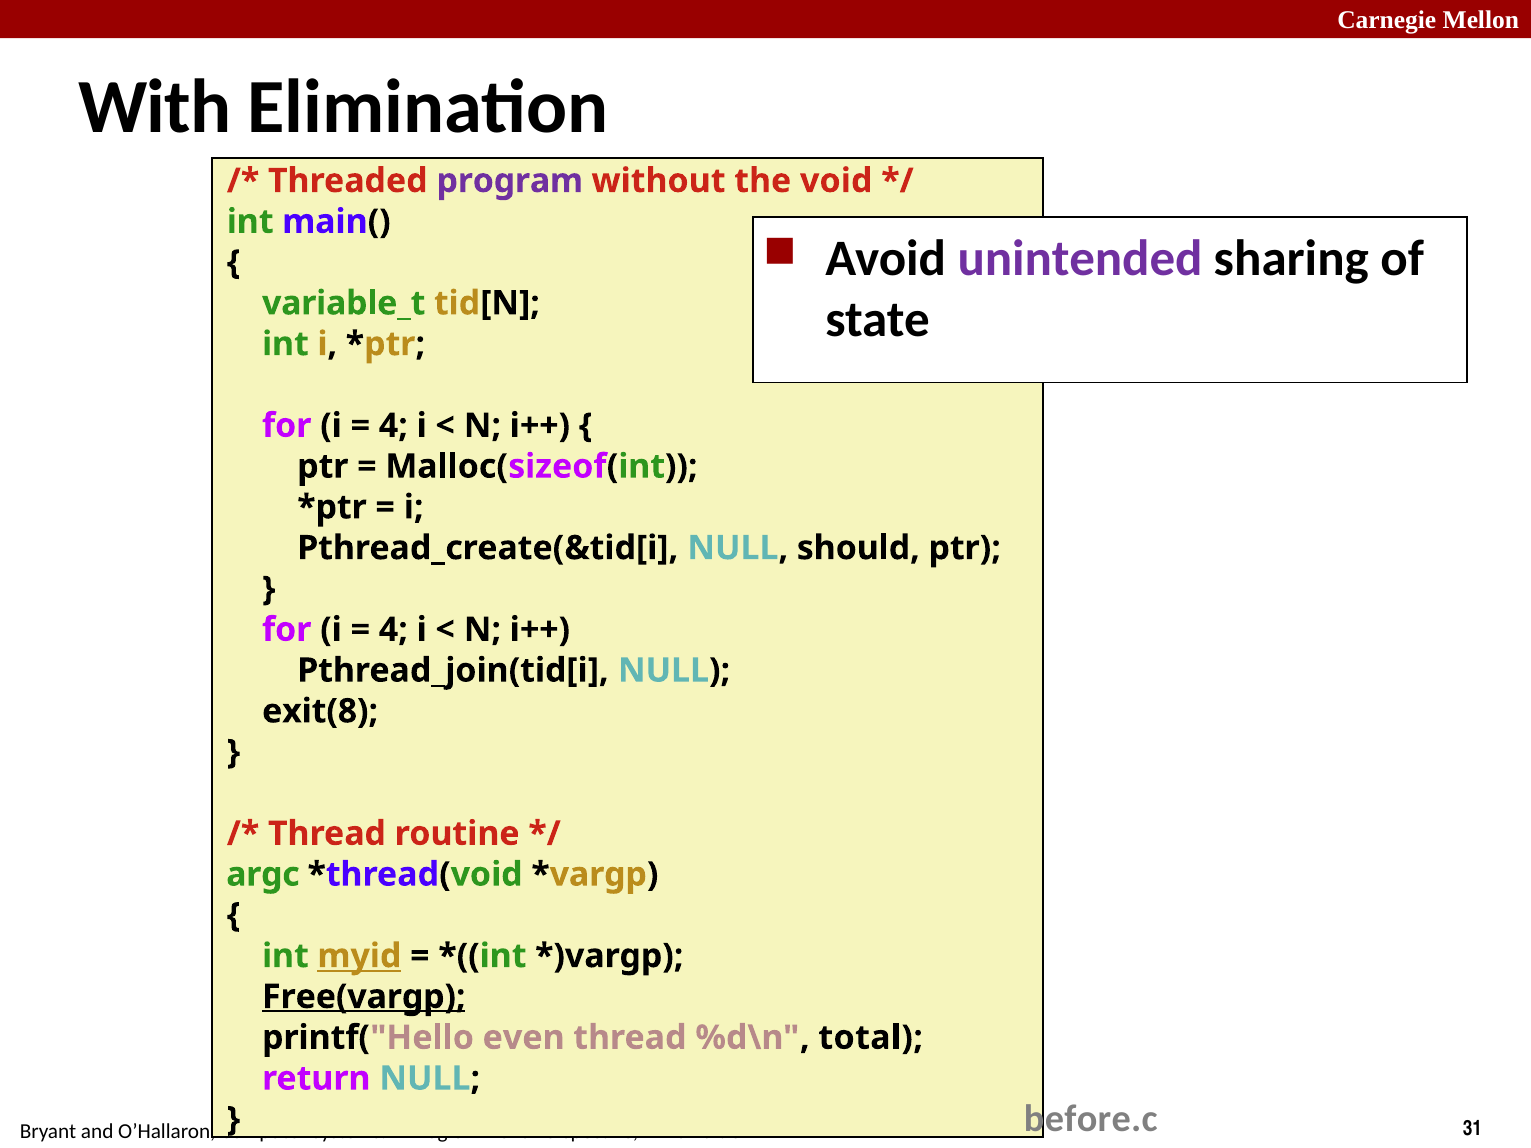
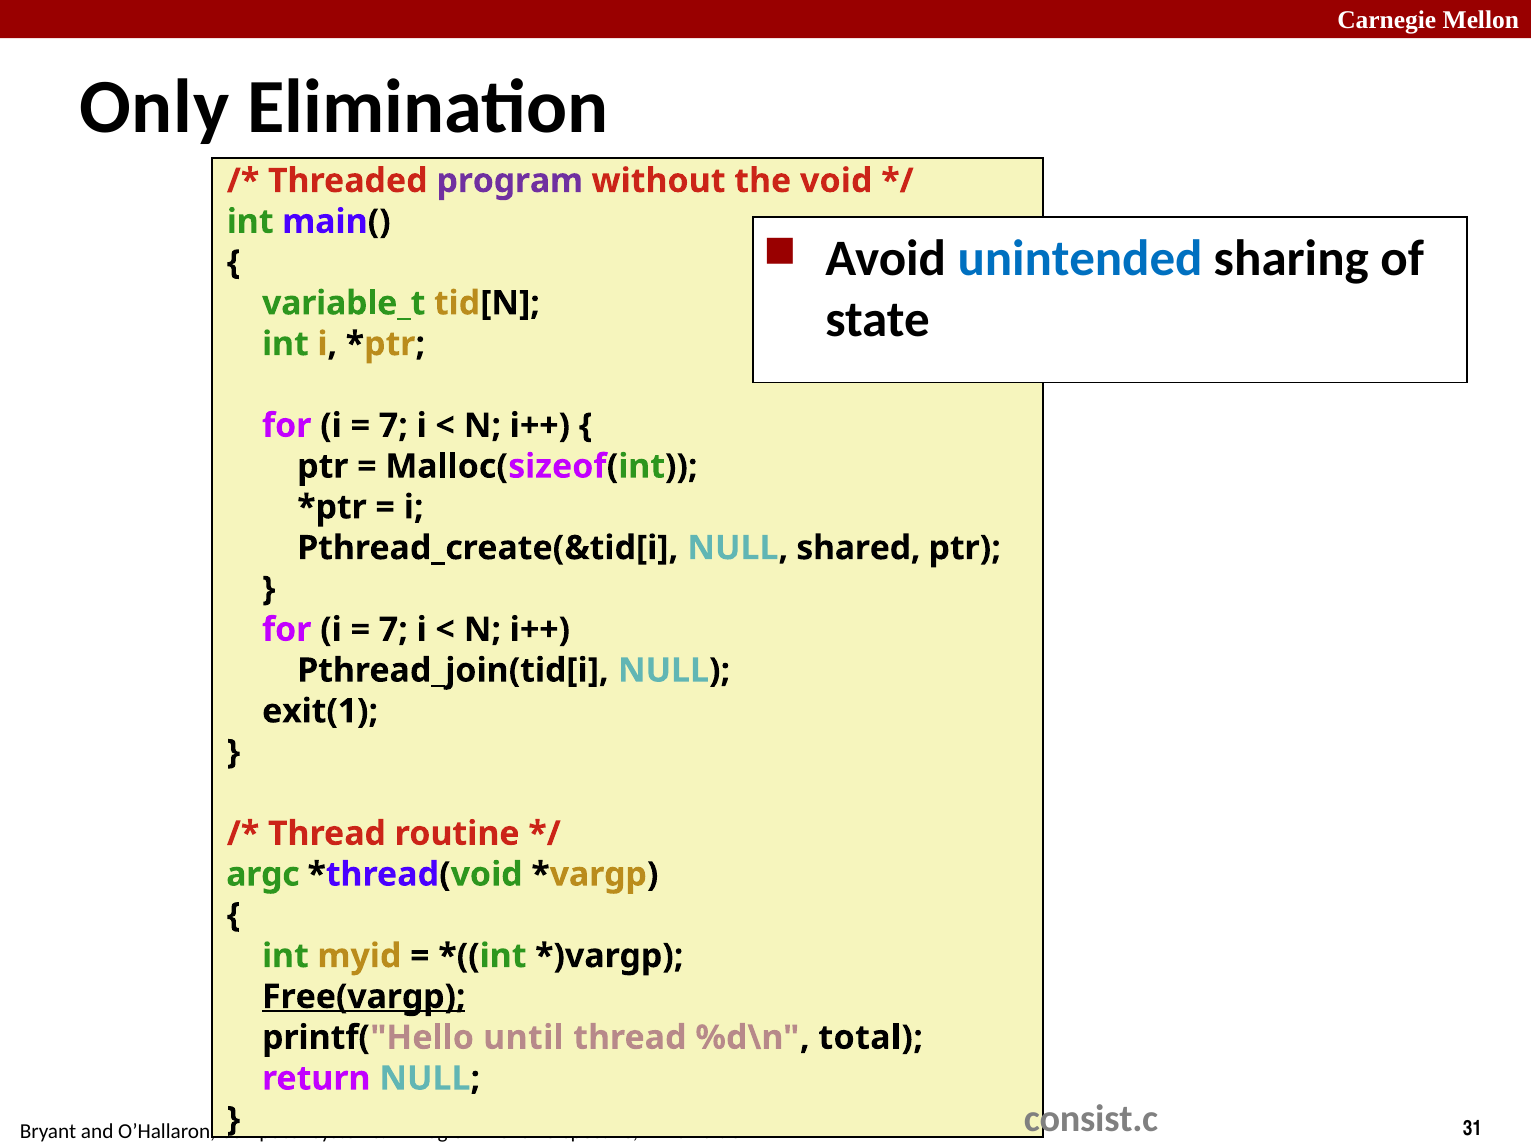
With: With -> Only (154, 107)
unintended colour: purple -> blue (1080, 259)
4: 4 -> 7 (393, 426)
should: should -> shared (858, 548)
4: 4 -> 7 (393, 630)
exit(8: exit(8 -> exit(1 (320, 711)
myid underline: present -> none (359, 956)
even: even -> until (523, 1038)
before.c: before.c -> consist.c (1091, 1120)
